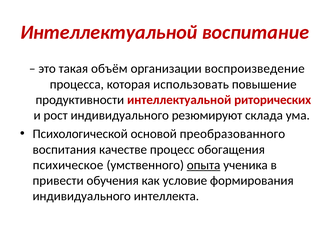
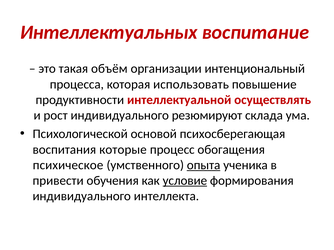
Интеллектуальной: Интеллектуальной -> Интеллектуальных (109, 32)
воспроизведение: воспроизведение -> интенциональный (255, 69)
риторических: риторических -> осуществлять (273, 100)
преобразованного: преобразованного -> психосберегающая (233, 134)
качестве: качестве -> которые (123, 150)
условие underline: none -> present (185, 181)
